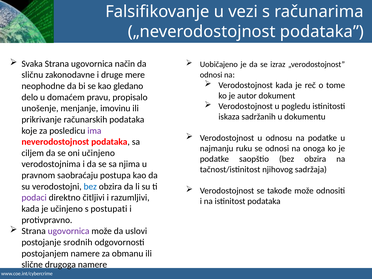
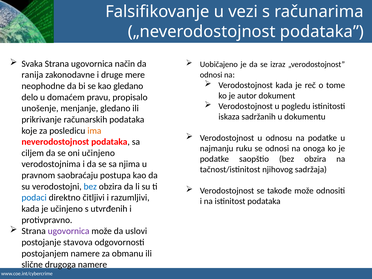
sličnu: sličnu -> ranija (32, 75)
menjanje imovinu: imovinu -> gledano (115, 108)
ima colour: purple -> orange (94, 131)
podaci colour: purple -> blue (34, 198)
postupati: postupati -> utvrđenih (109, 209)
srodnih: srodnih -> stavova (78, 242)
